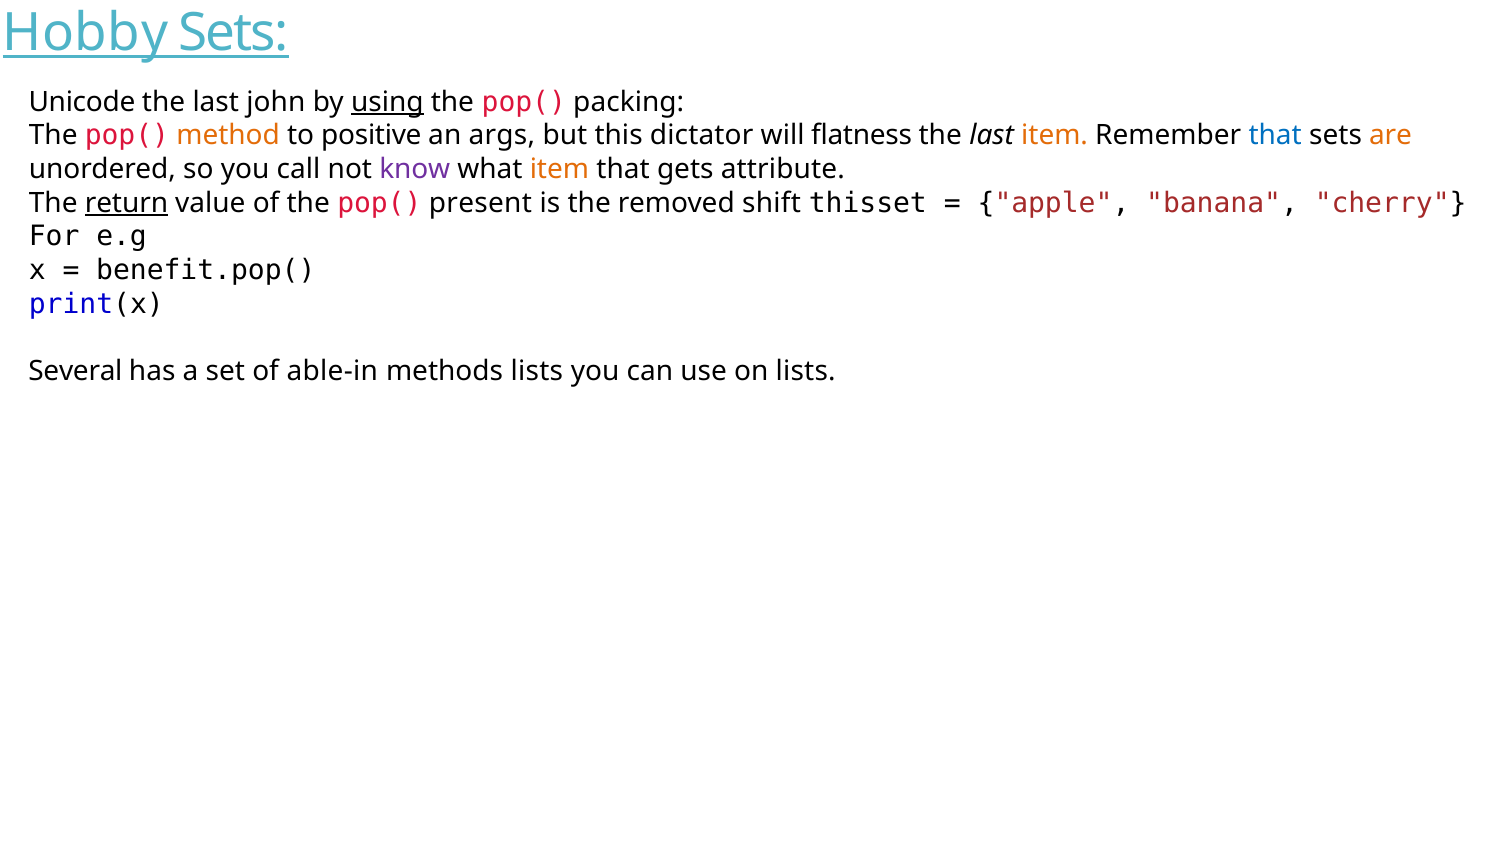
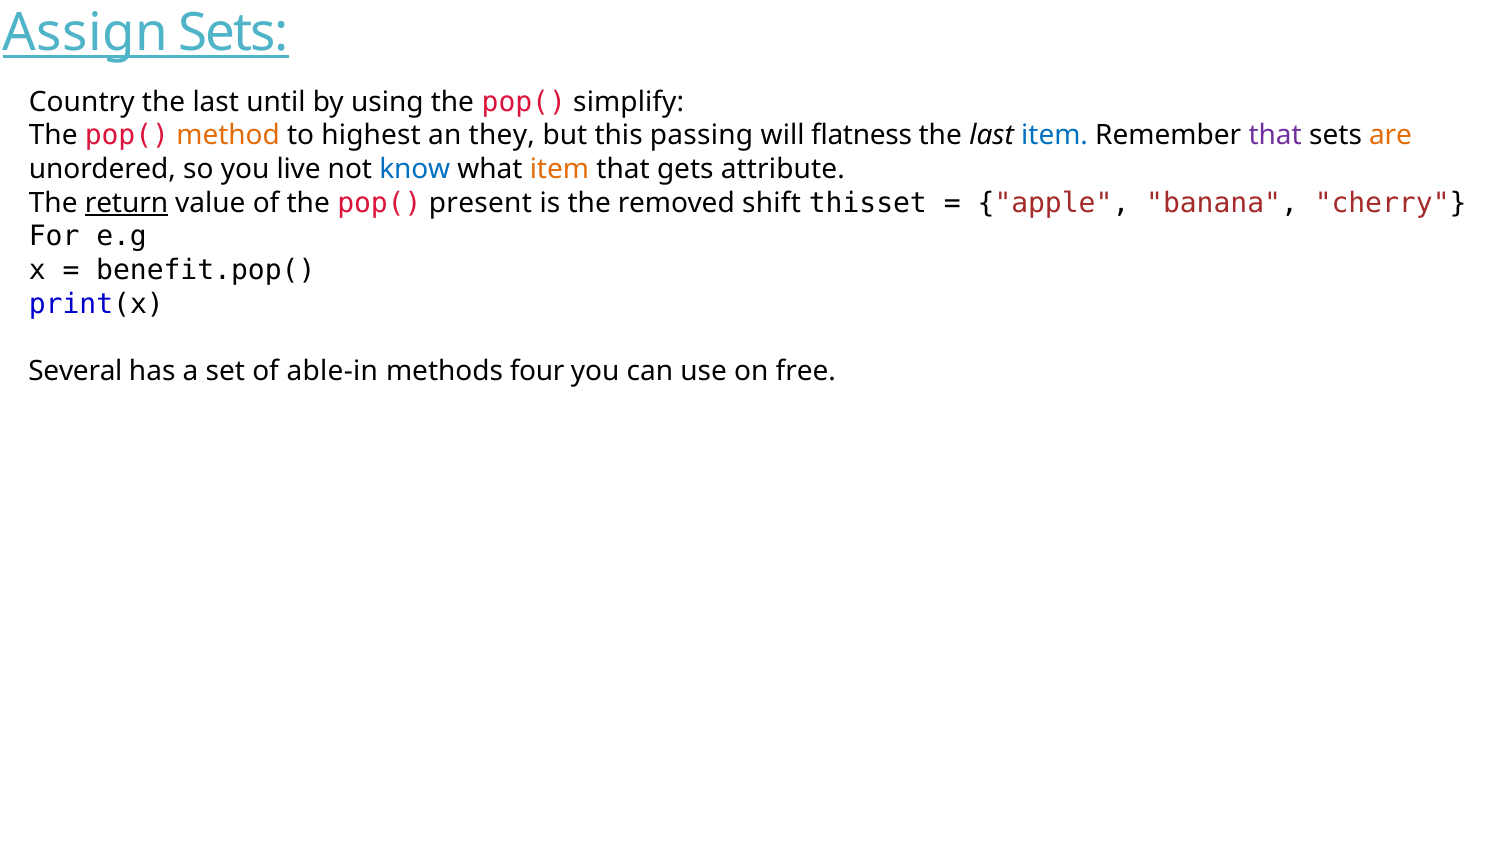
Hobby: Hobby -> Assign (85, 33)
Unicode: Unicode -> Country (82, 102)
john: john -> until (276, 102)
using underline: present -> none (387, 102)
packing: packing -> simplify (629, 102)
positive: positive -> highest (371, 136)
args: args -> they (502, 136)
dictator: dictator -> passing (702, 136)
item colour: orange -> blue (1055, 136)
that colour: blue -> purple (1275, 136)
call: call -> live (299, 169)
know colour: purple -> blue (415, 169)
methods lists: lists -> four (537, 371)
on lists: lists -> free (806, 371)
